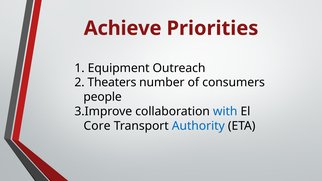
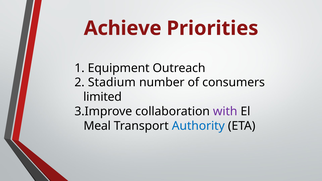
Theaters: Theaters -> Stadium (112, 83)
people: people -> limited (103, 97)
with colour: blue -> purple (225, 112)
Core: Core -> Meal (97, 126)
